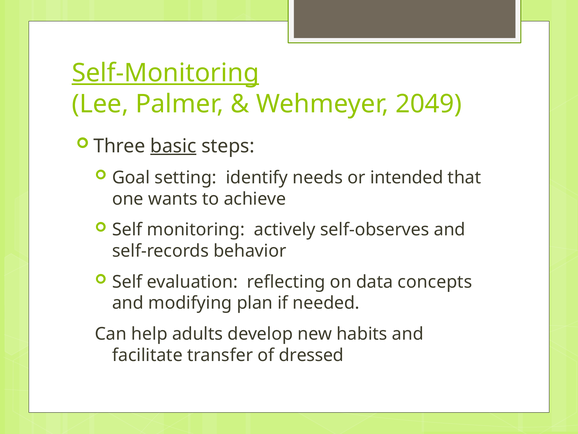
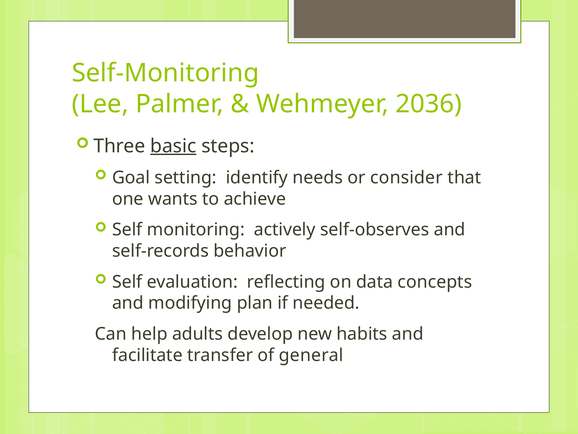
Self-Monitoring underline: present -> none (165, 73)
2049: 2049 -> 2036 (429, 104)
intended: intended -> consider (406, 178)
dressed: dressed -> general (311, 355)
